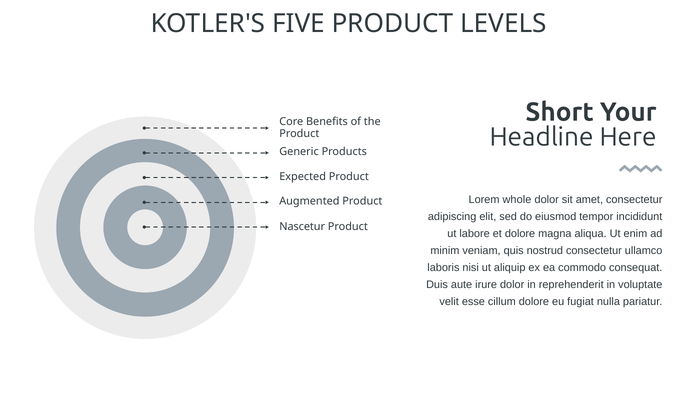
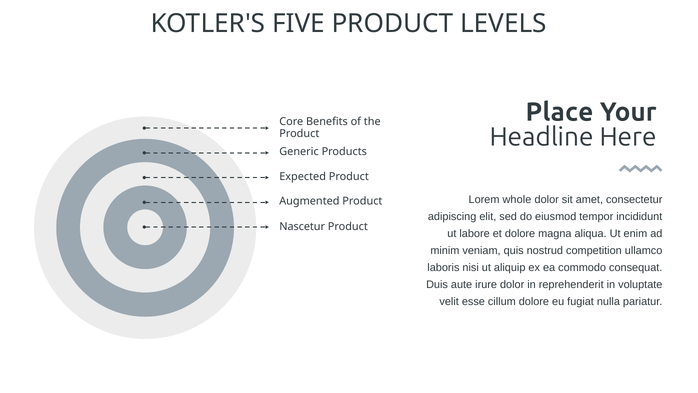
Short: Short -> Place (559, 112)
nostrud consectetur: consectetur -> competition (594, 250)
